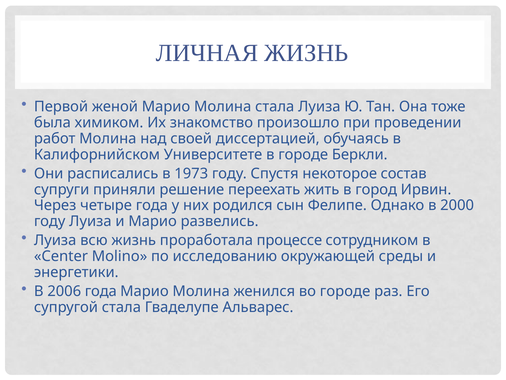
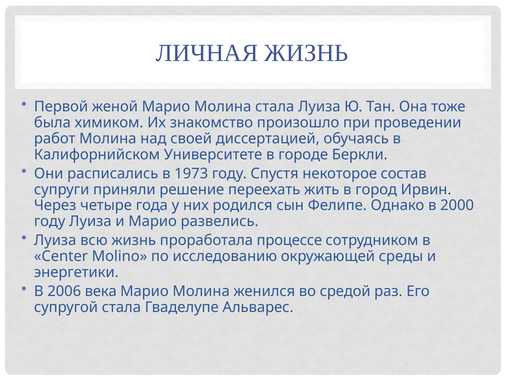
2006 года: года -> века (101, 291)
во городе: городе -> средой (345, 291)
